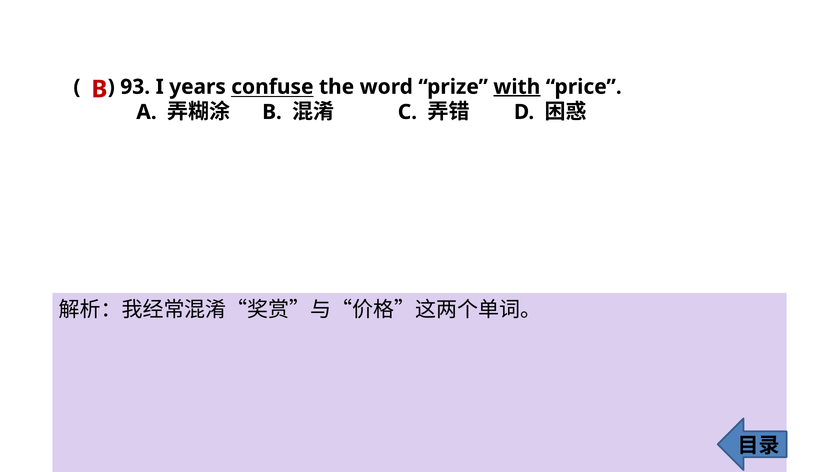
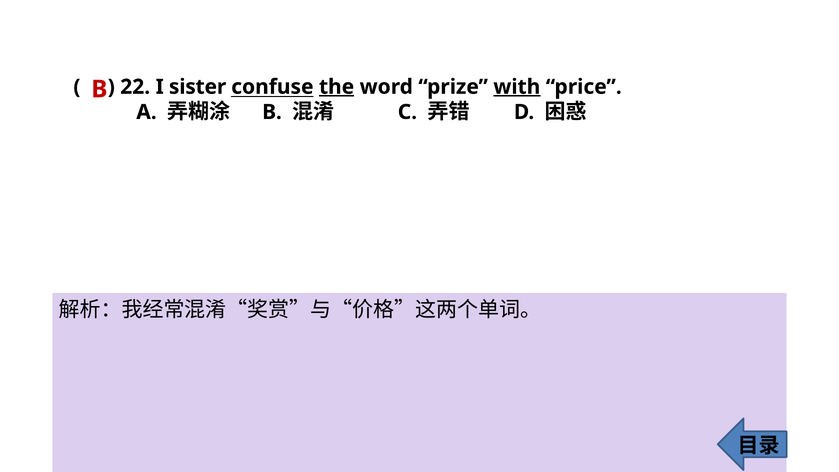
93: 93 -> 22 (135, 87)
years: years -> sister (198, 87)
the underline: none -> present (337, 87)
